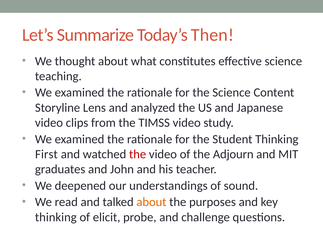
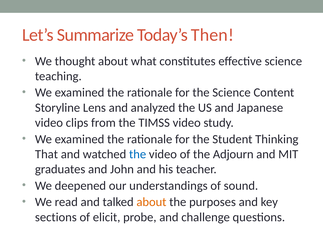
First: First -> That (46, 154)
the colour: red -> blue (138, 154)
thinking: thinking -> sections (56, 217)
